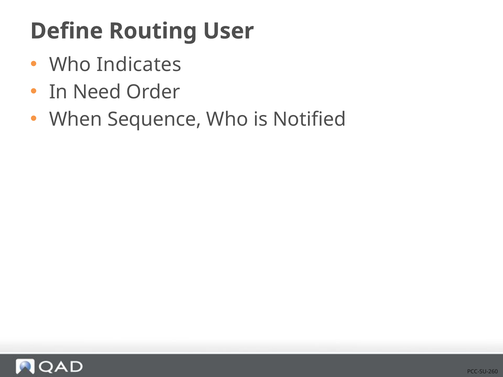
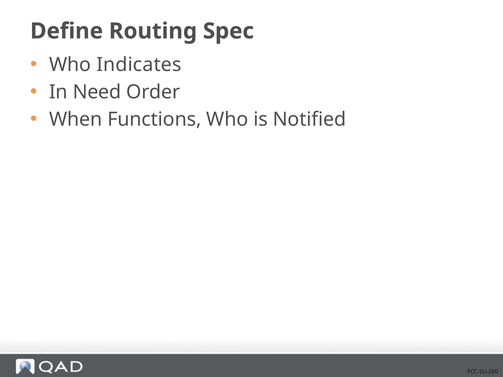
User: User -> Spec (228, 31)
Sequence: Sequence -> Functions (154, 119)
